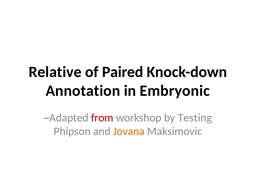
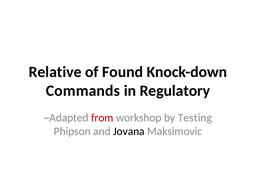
Paired: Paired -> Found (123, 72)
Annotation: Annotation -> Commands (83, 91)
Embryonic: Embryonic -> Regulatory (175, 91)
Jovana colour: orange -> black (129, 131)
